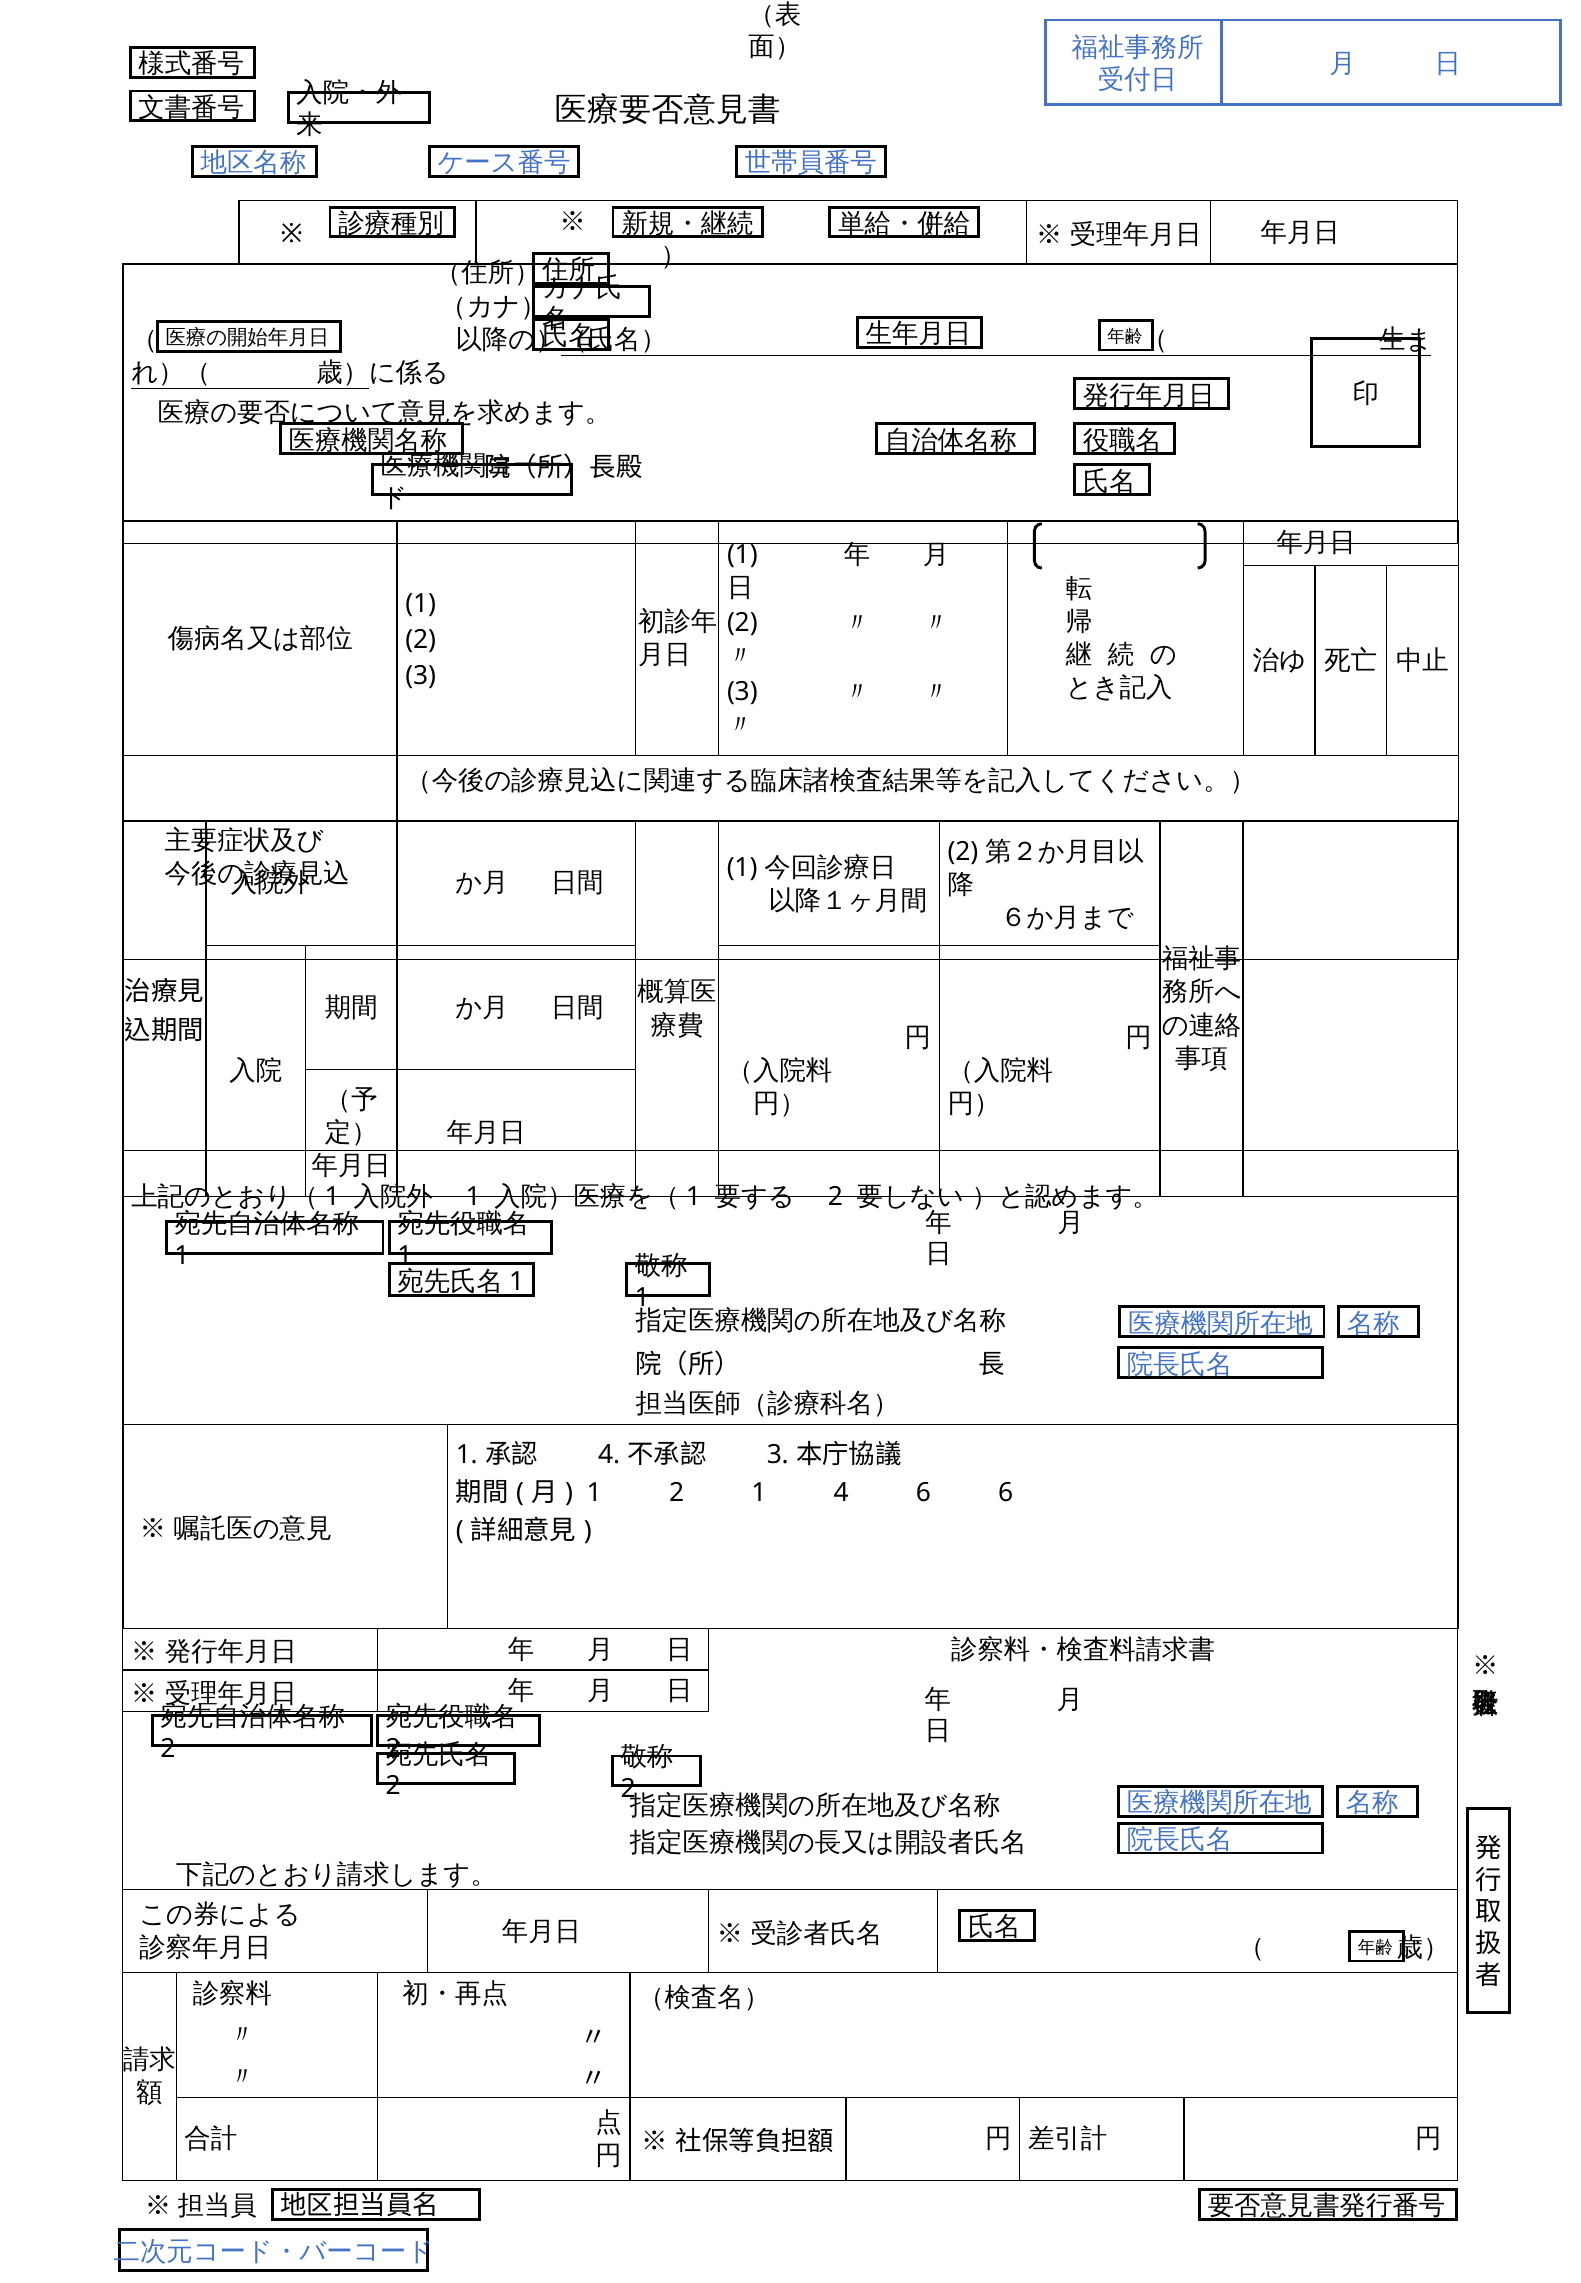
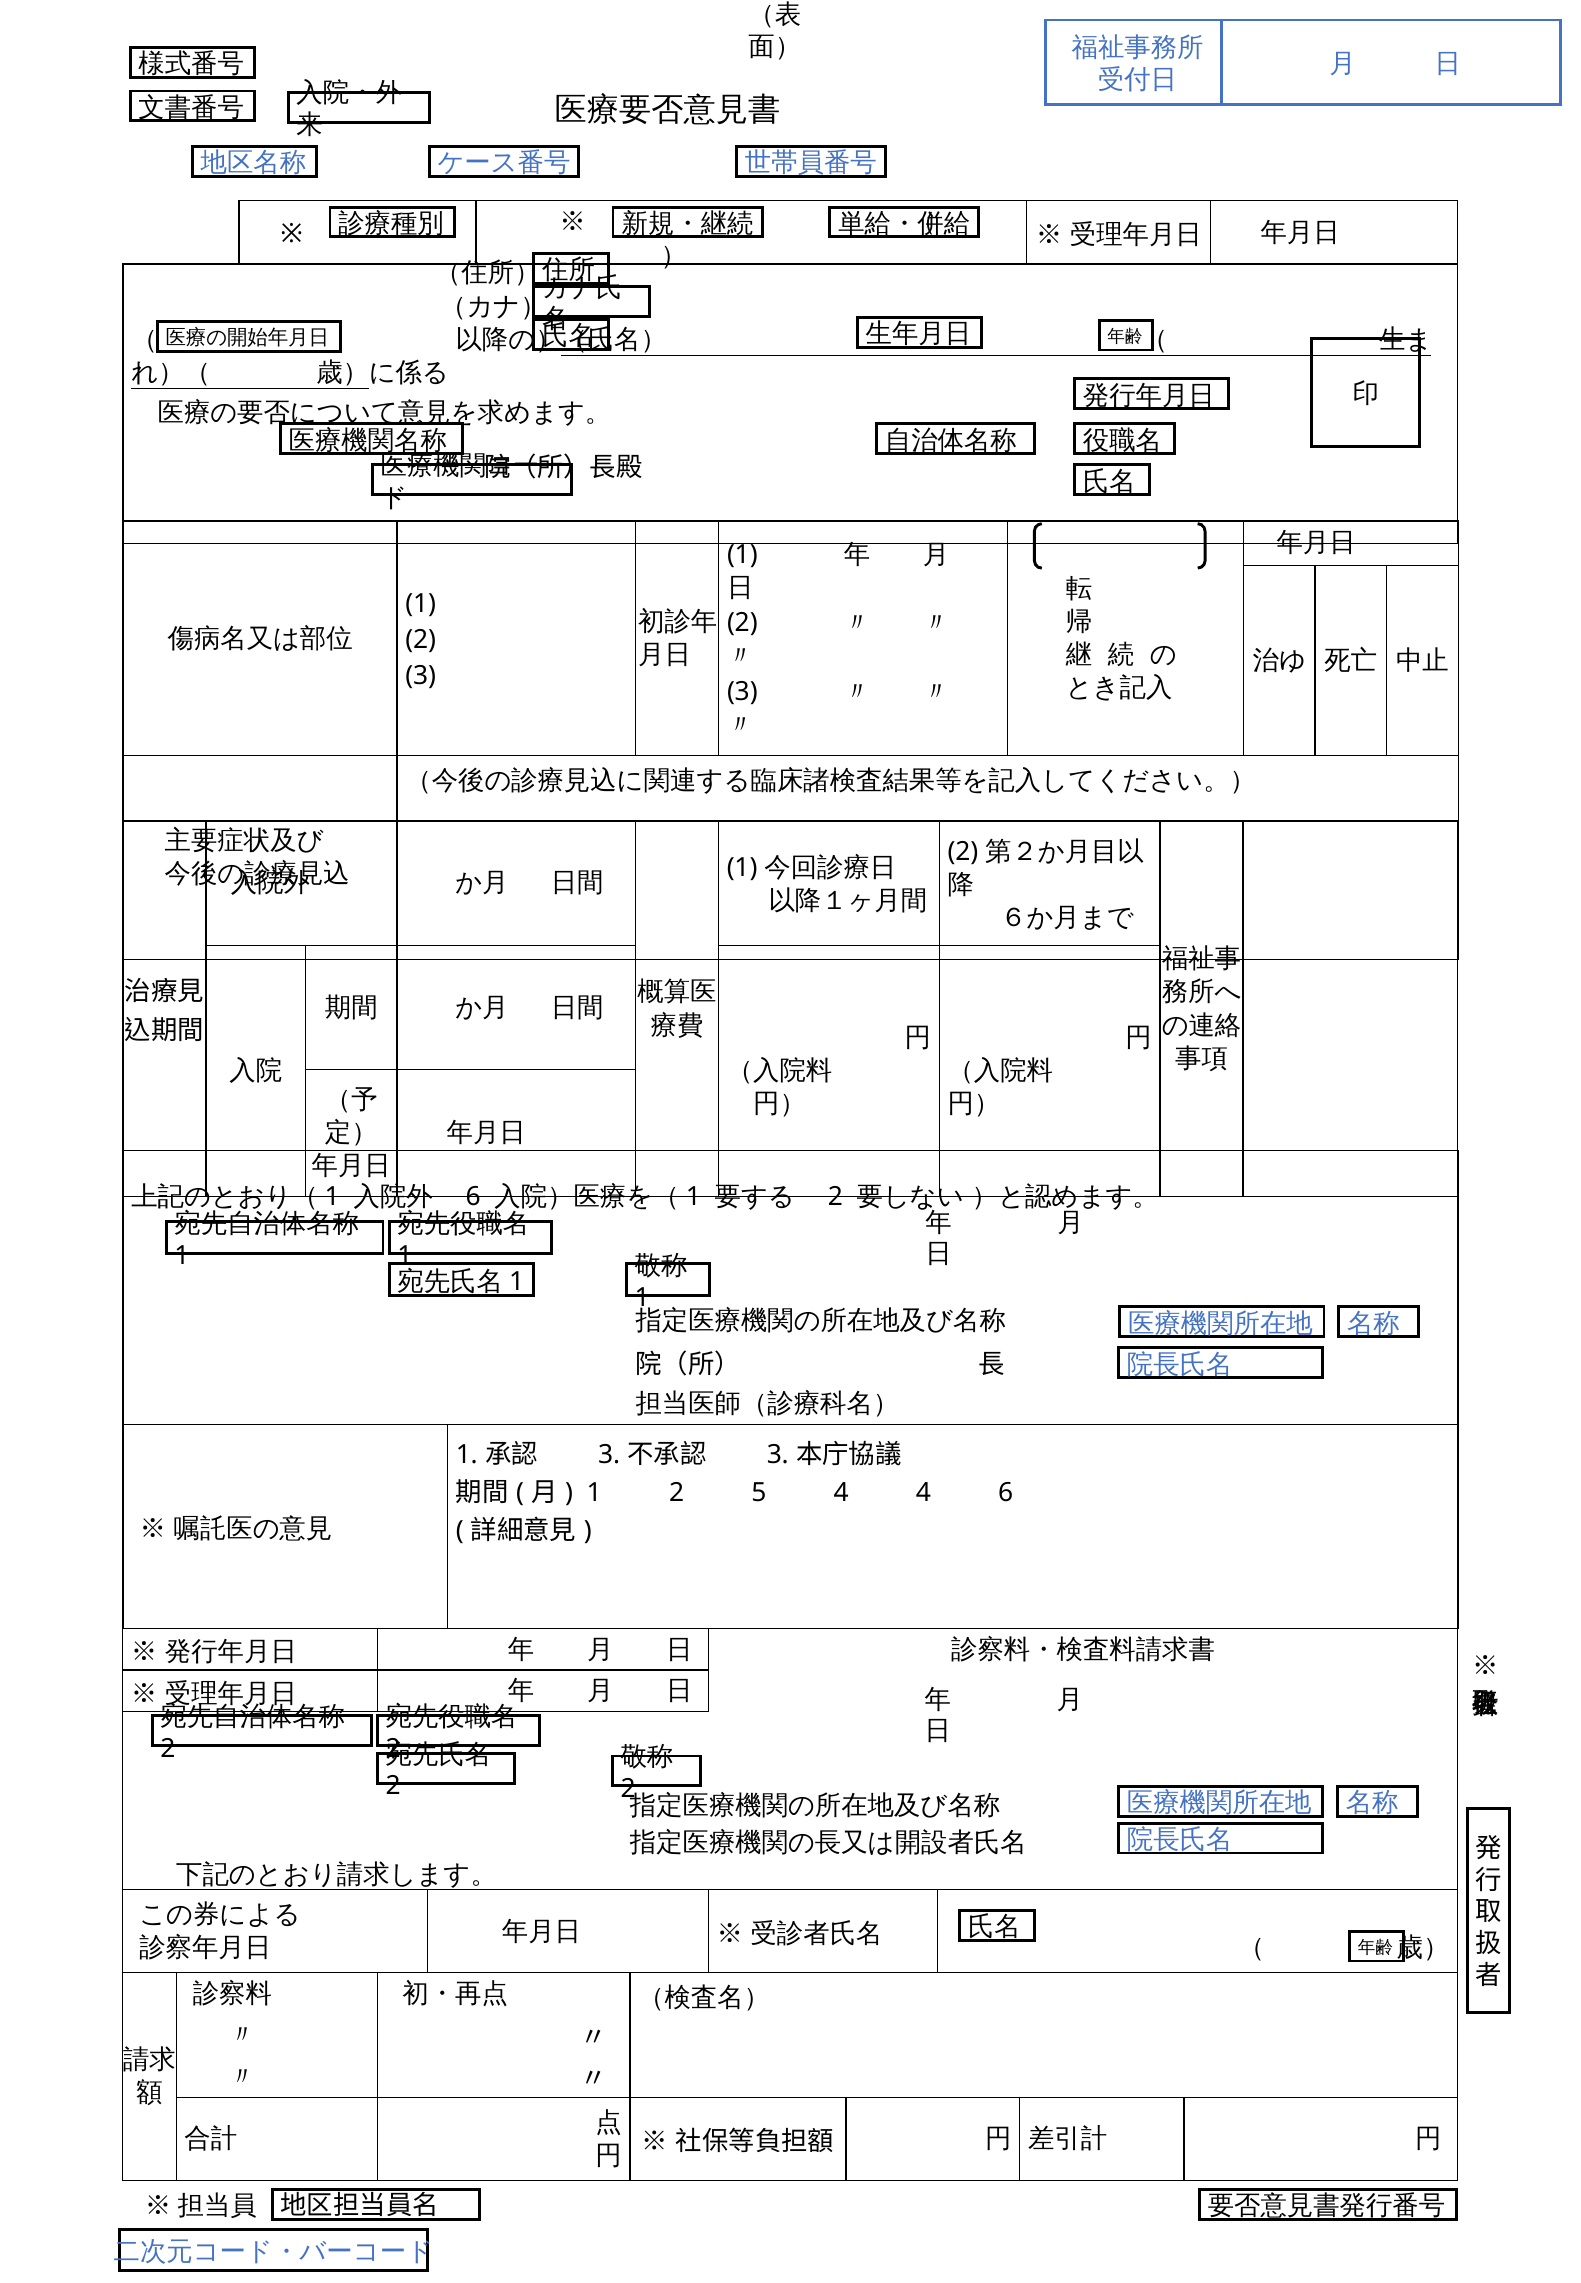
1: 1 -> 6 (473, 1197)
4: 4 -> 3 (609, 1455)
2 1: 1 -> 5 (759, 1493)
4 6: 6 -> 4 (923, 1493)
